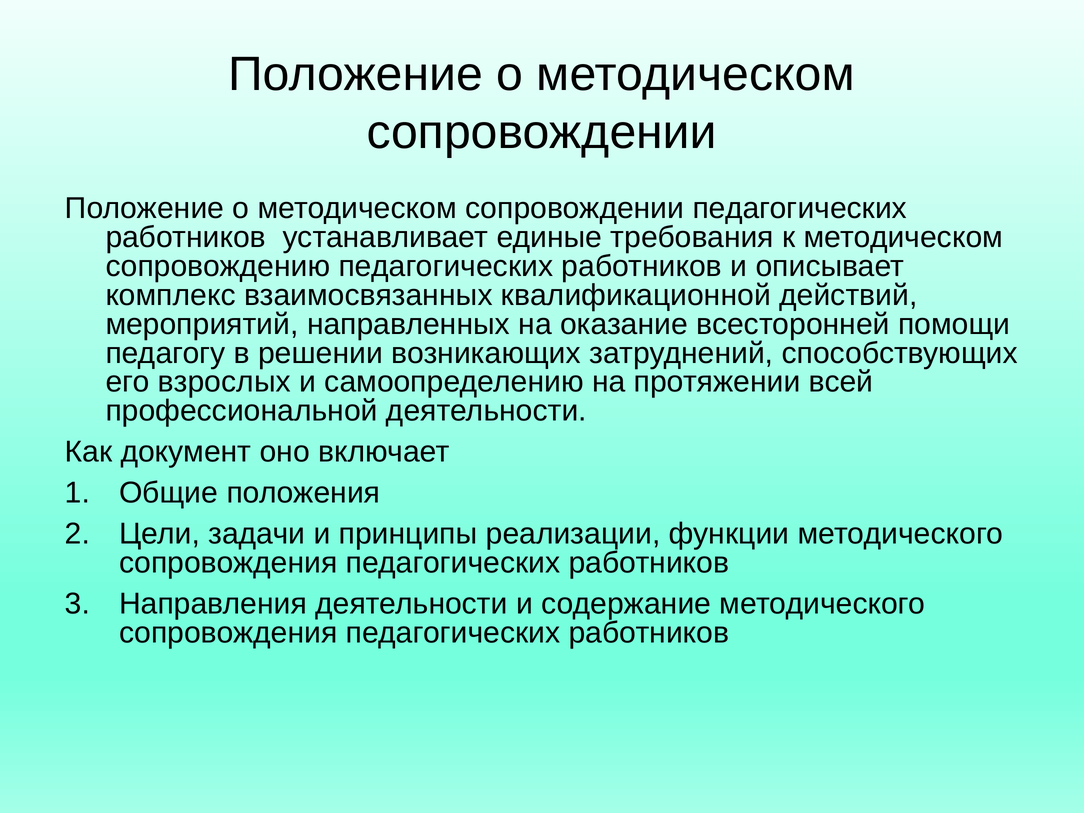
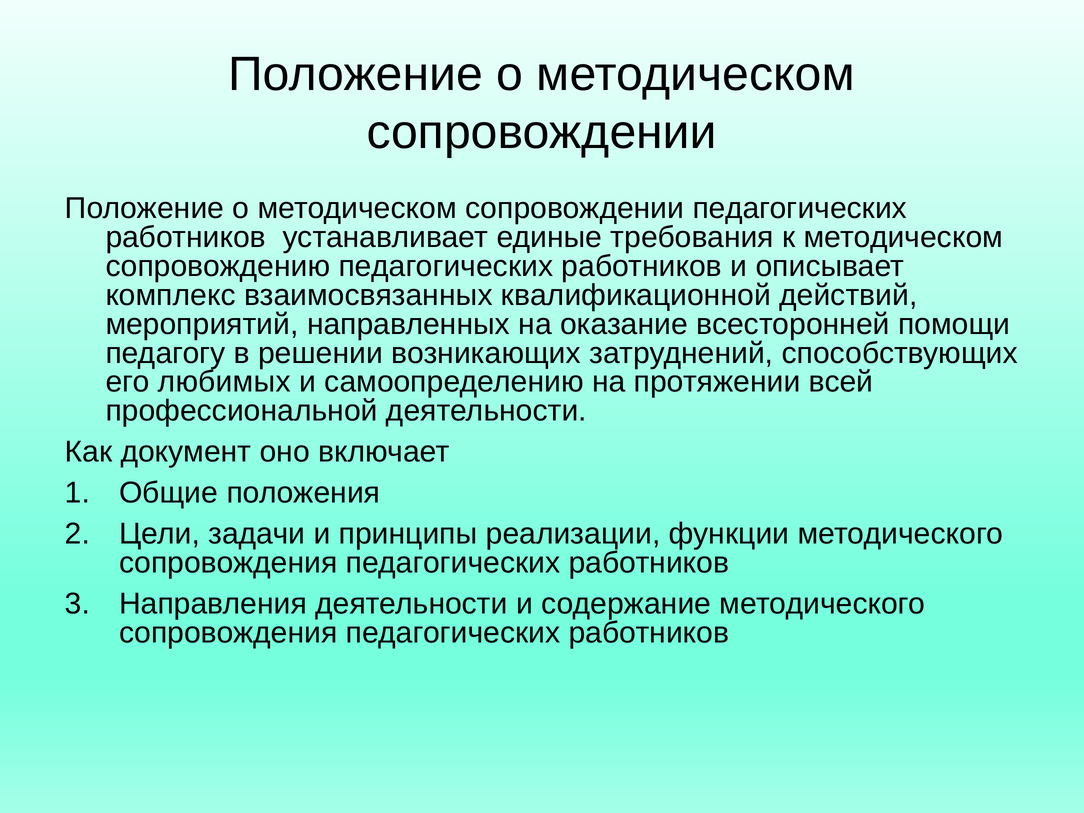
взрослых: взрослых -> любимых (224, 382)
